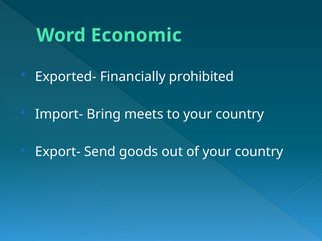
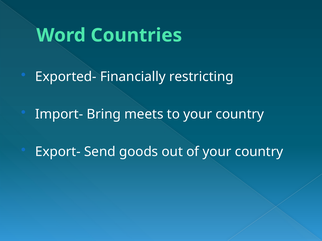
Economic: Economic -> Countries (136, 35)
prohibited: prohibited -> restricting (201, 77)
